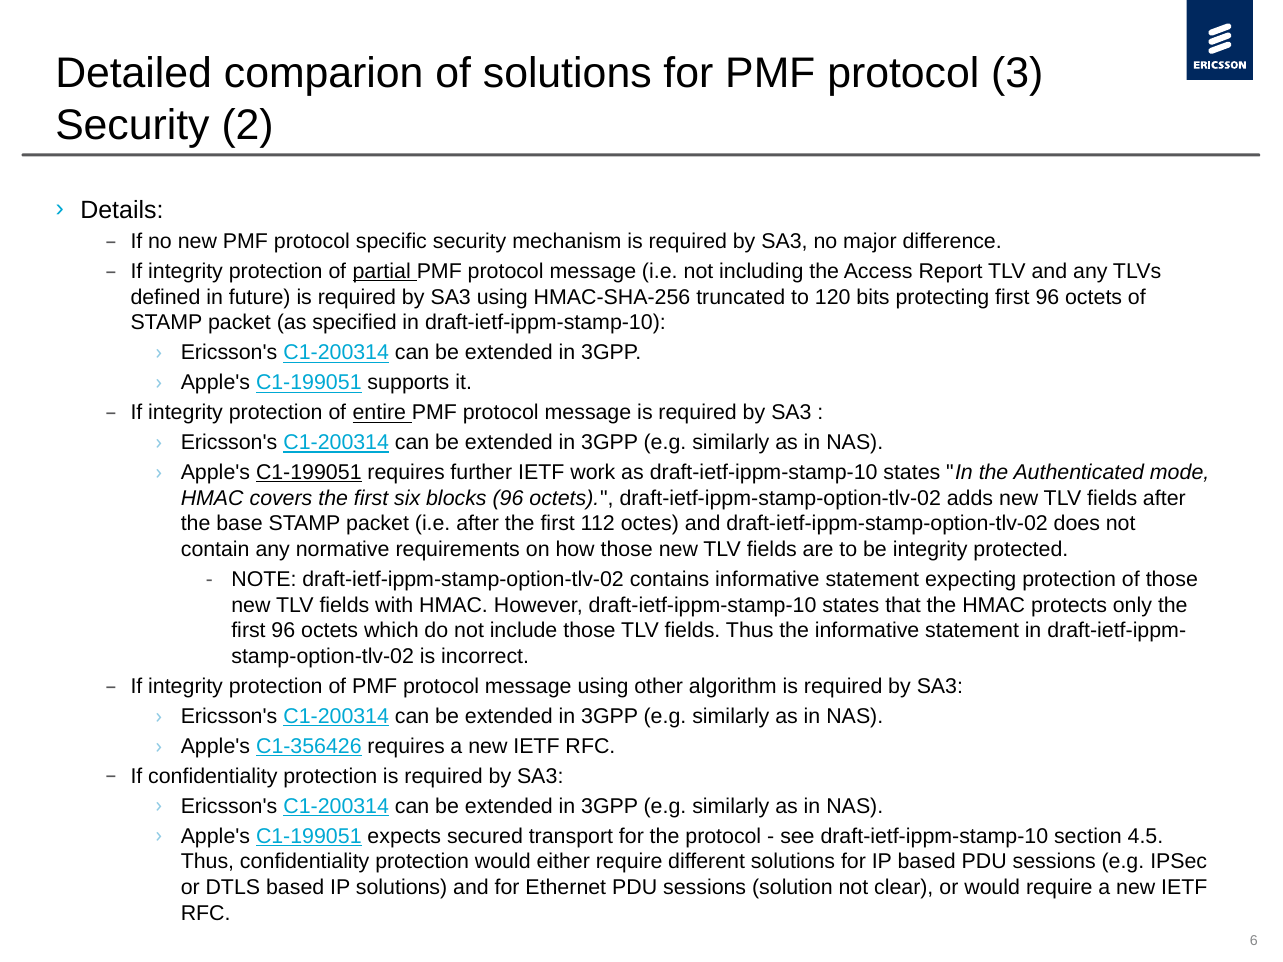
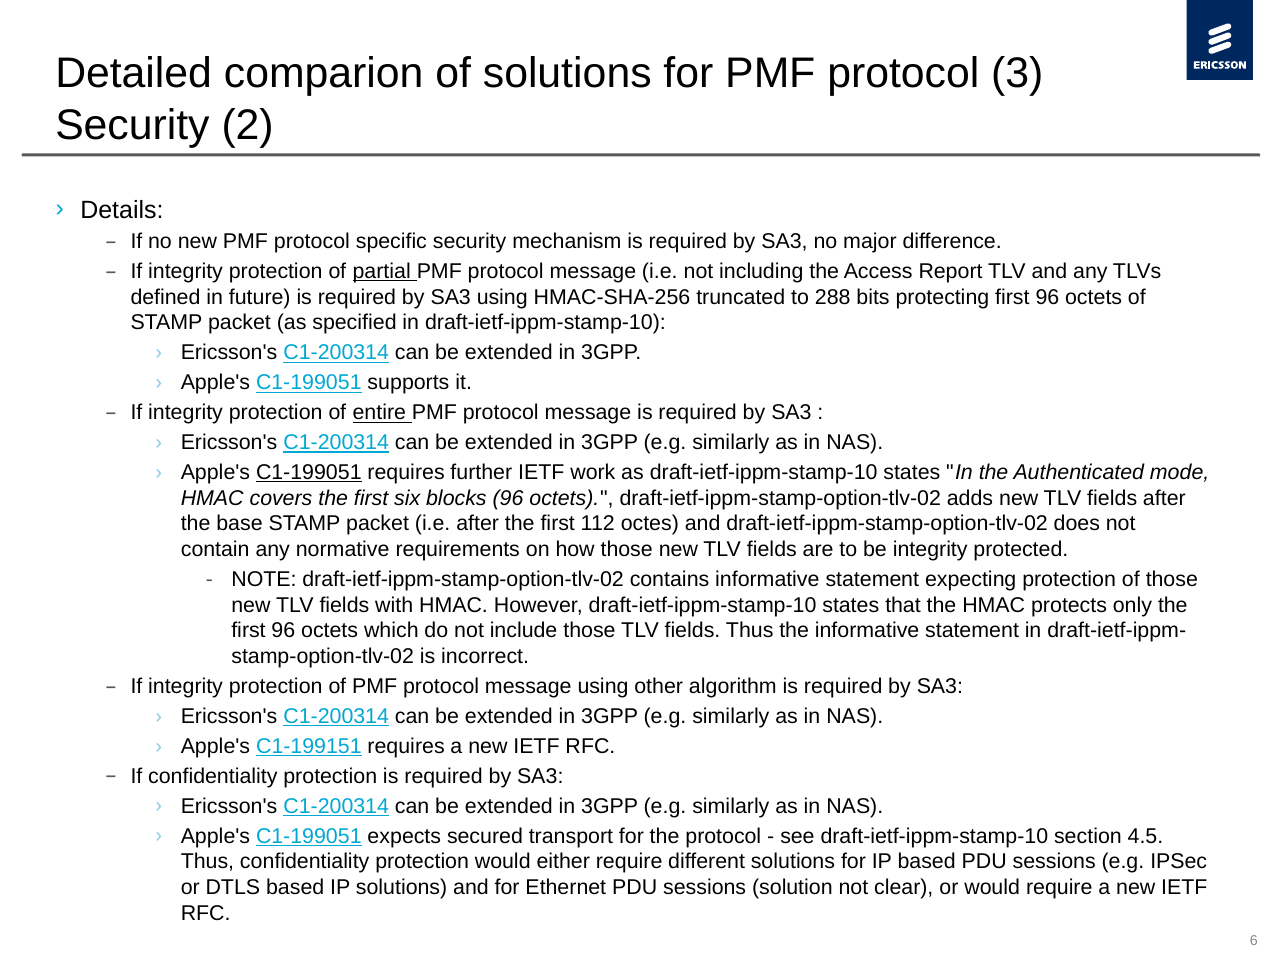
120: 120 -> 288 (833, 297)
C1-356426: C1-356426 -> C1-199151 (309, 746)
